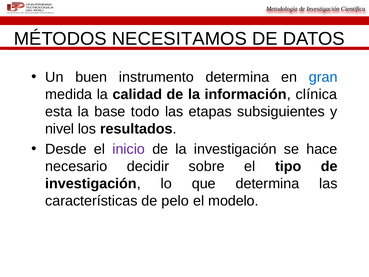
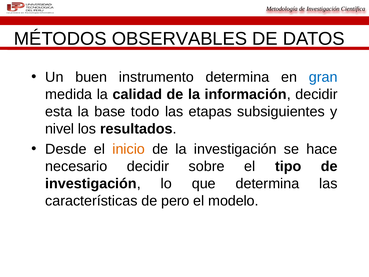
NECESITAMOS: NECESITAMOS -> OBSERVABLES (179, 39)
información clínica: clínica -> decidir (316, 94)
inicio colour: purple -> orange (129, 149)
pelo: pelo -> pero (175, 201)
